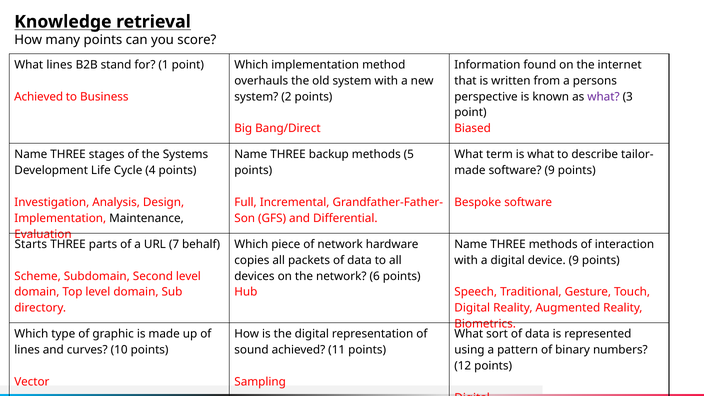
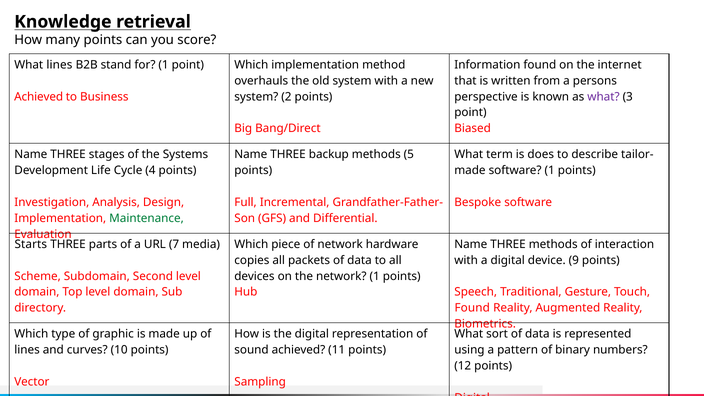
is what: what -> does (541, 155)
software 9: 9 -> 1 (550, 171)
Maintenance colour: black -> green (147, 218)
behalf: behalf -> media (201, 244)
network 6: 6 -> 1 (375, 276)
Digital: Digital -> Found (472, 308)
